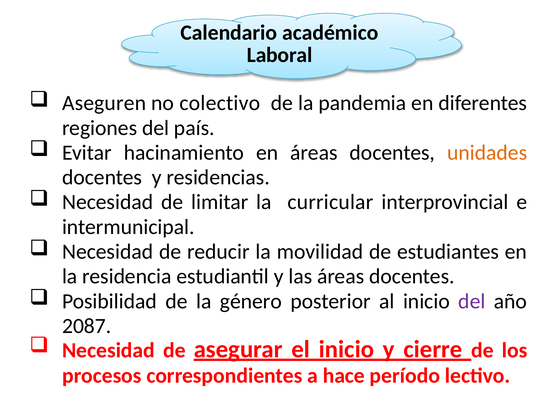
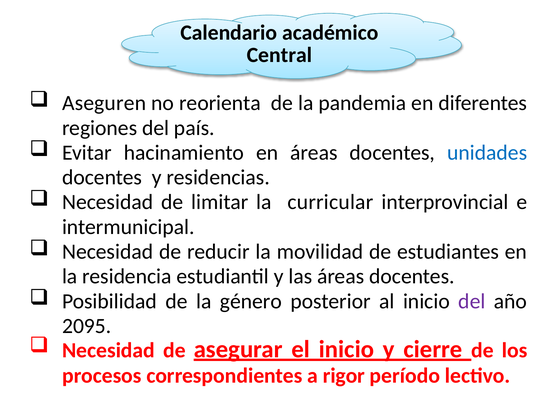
Laboral: Laboral -> Central (279, 55)
colectivo: colectivo -> reorienta (220, 103)
unidades colour: orange -> blue (487, 153)
2087: 2087 -> 2095 (87, 326)
hace: hace -> rigor (344, 375)
